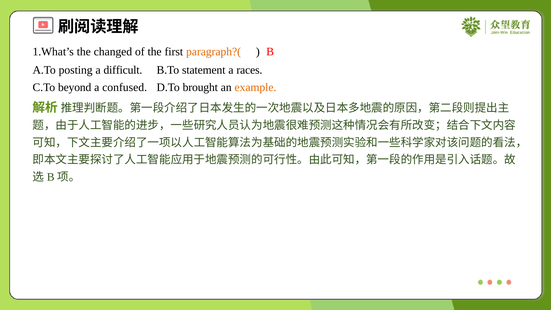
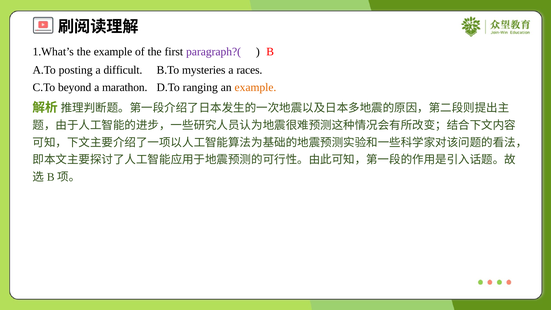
the changed: changed -> example (113, 52)
paragraph?( colour: orange -> purple (214, 52)
statement: statement -> mysteries (204, 70)
confused: confused -> marathon (125, 87)
brought: brought -> ranging (200, 87)
